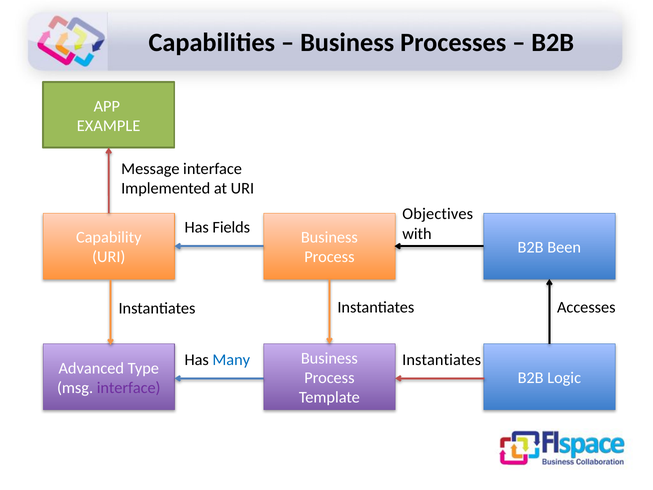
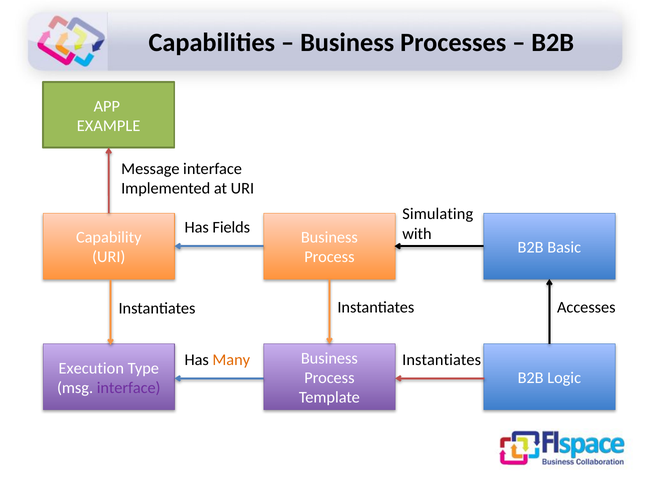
Objectives: Objectives -> Simulating (438, 214)
Been: Been -> Basic (564, 247)
Many colour: blue -> orange (231, 360)
Advanced: Advanced -> Execution (91, 368)
